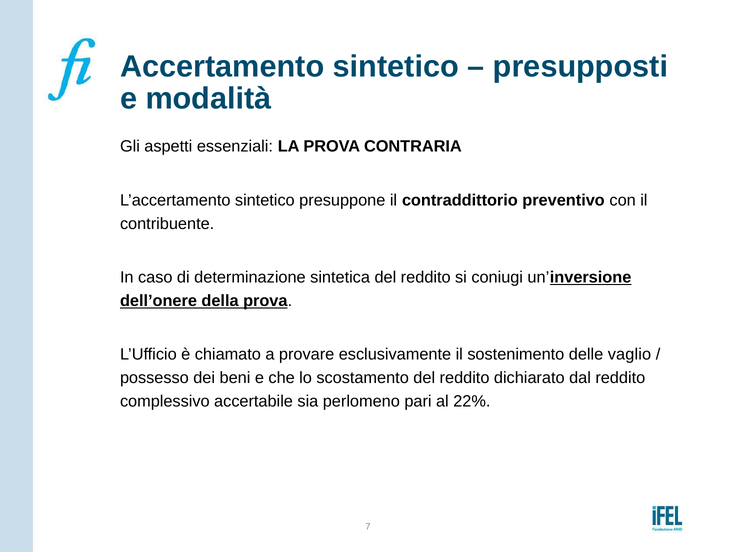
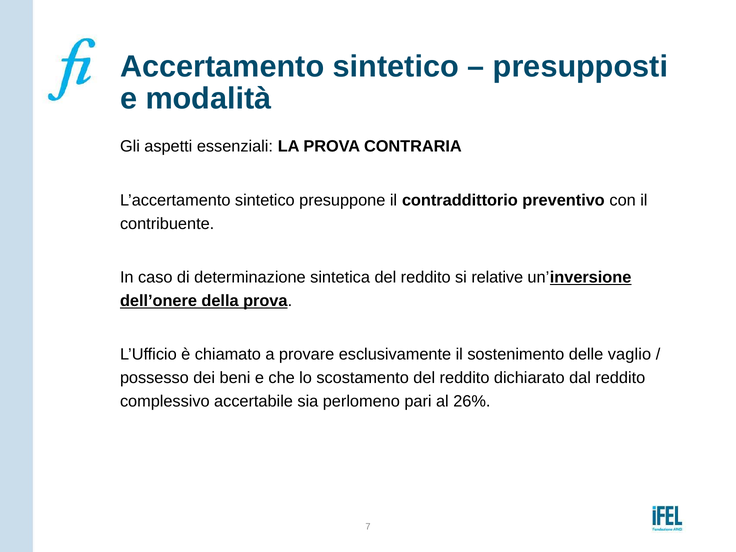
coniugi: coniugi -> relative (497, 277)
22%: 22% -> 26% (472, 401)
